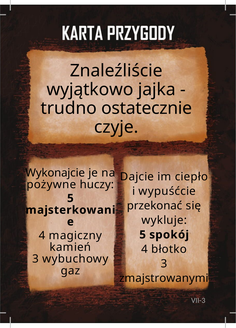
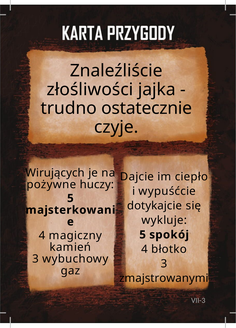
wyjątkowo: wyjątkowo -> złośliwości (90, 90)
Wykonajcie: Wykonajcie -> Wirujących (55, 173)
przekonać: przekonać -> dotykajcie (155, 206)
